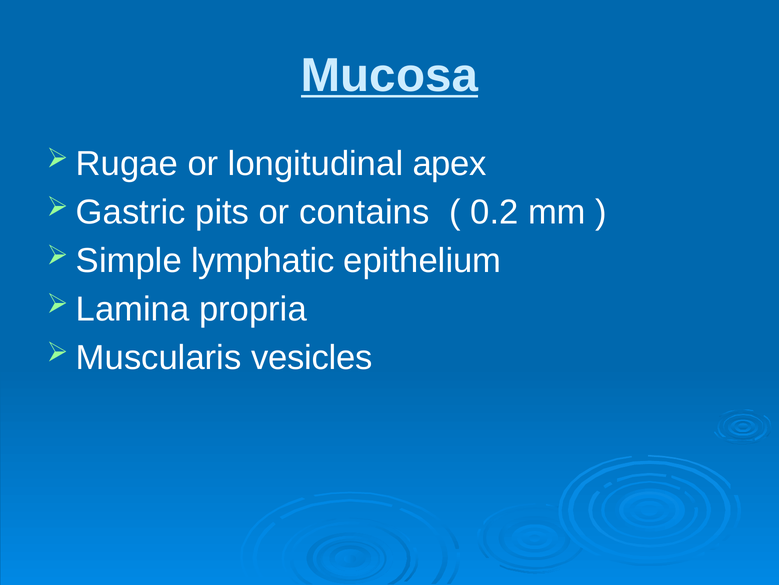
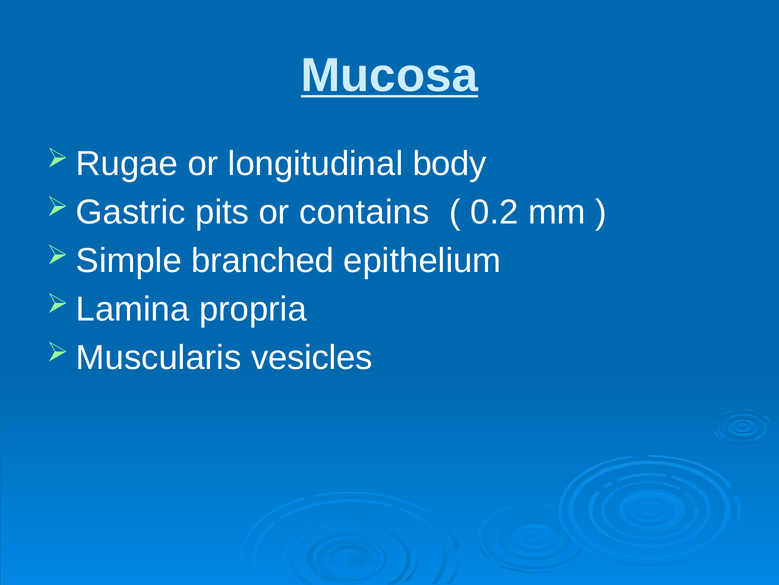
apex: apex -> body (450, 163)
lymphatic: lymphatic -> branched (263, 260)
